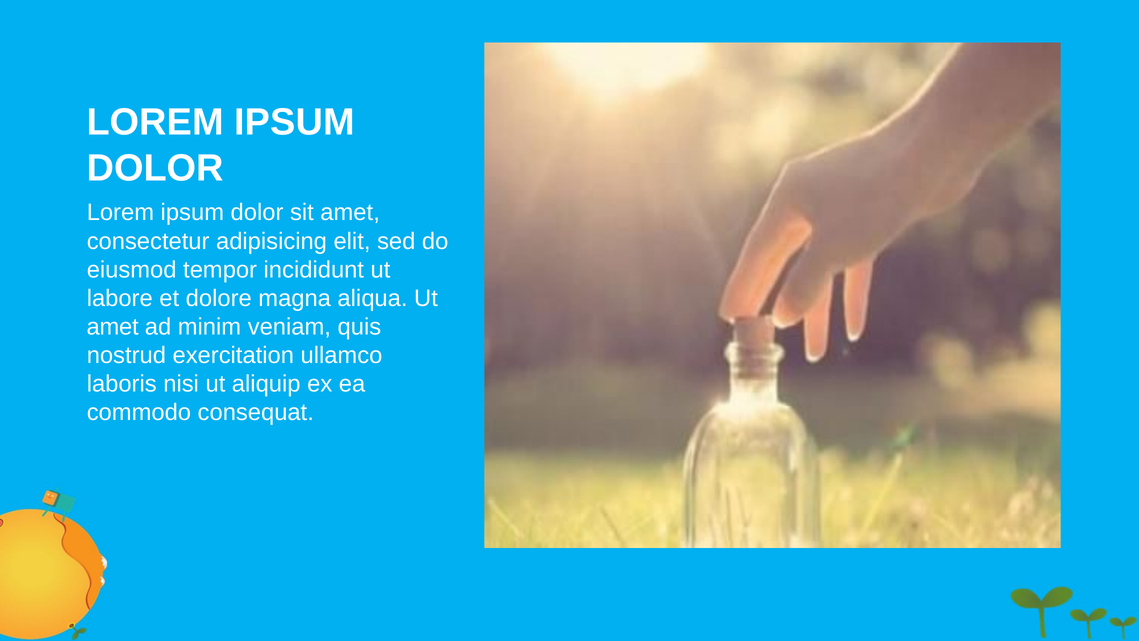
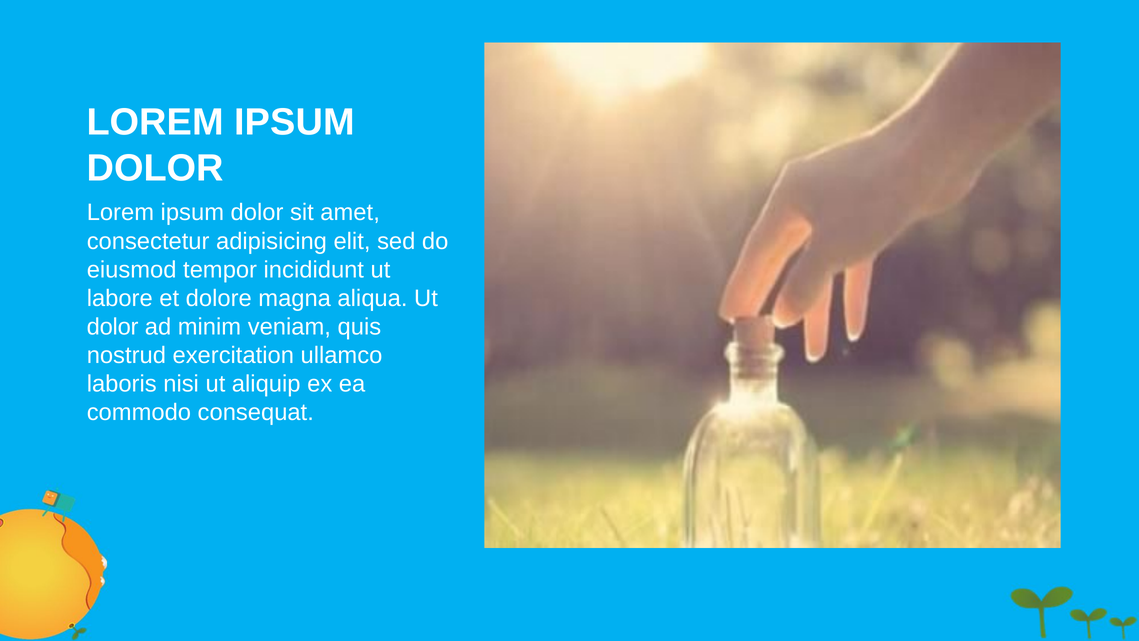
amet: amet -> dolor (113, 327)
